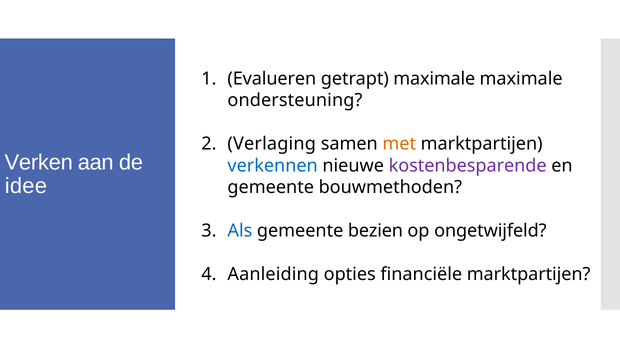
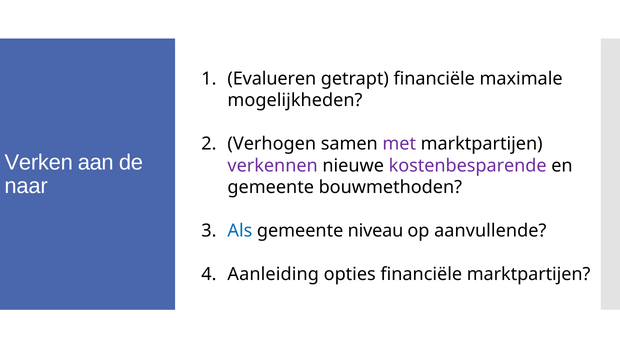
getrapt maximale: maximale -> financiële (434, 79)
ondersteuning: ondersteuning -> mogelijkheden (295, 100)
Verlaging: Verlaging -> Verhogen (272, 144)
met colour: orange -> purple (399, 144)
verkennen colour: blue -> purple (273, 166)
idee: idee -> naar (26, 186)
bezien: bezien -> niveau (375, 231)
ongetwijfeld: ongetwijfeld -> aanvullende (490, 231)
